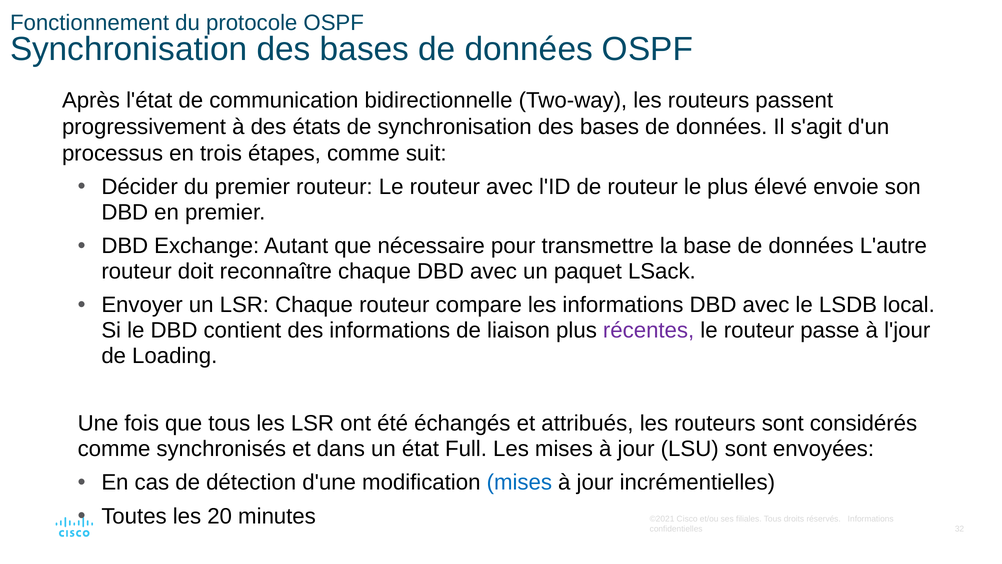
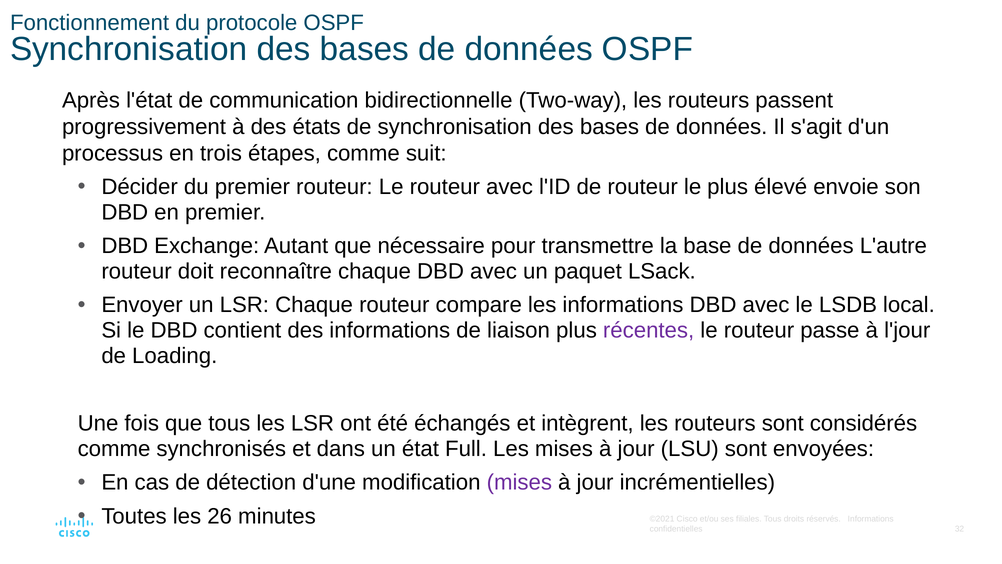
attribués: attribués -> intègrent (587, 423)
mises colour: blue -> purple (519, 482)
20: 20 -> 26 (220, 516)
